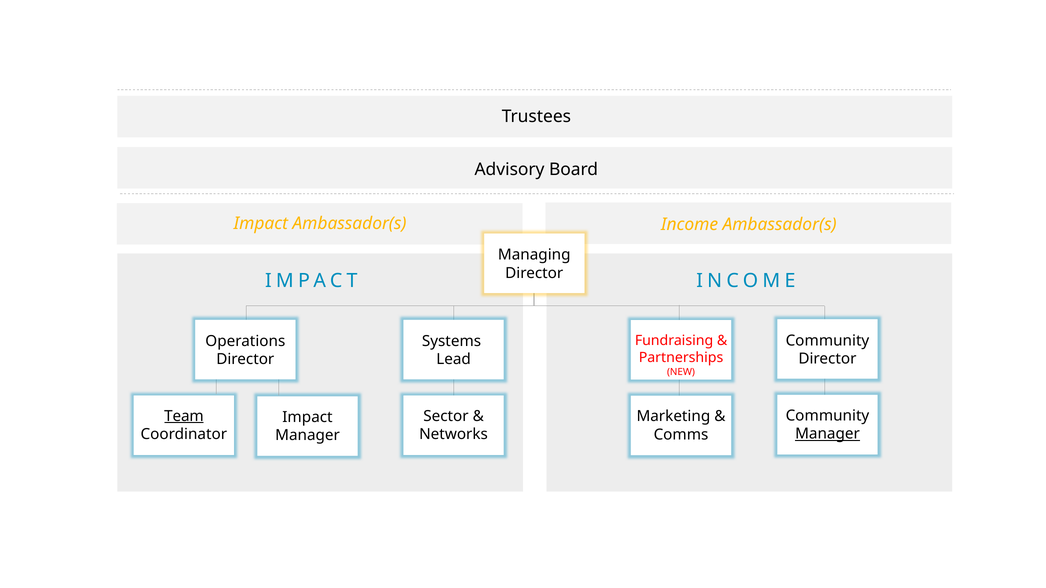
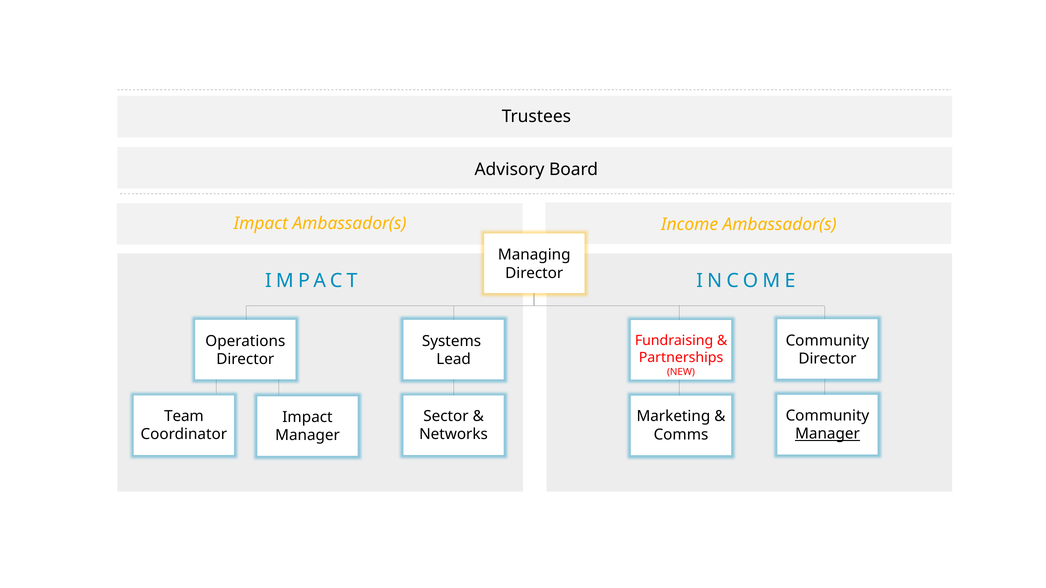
Team underline: present -> none (184, 416)
